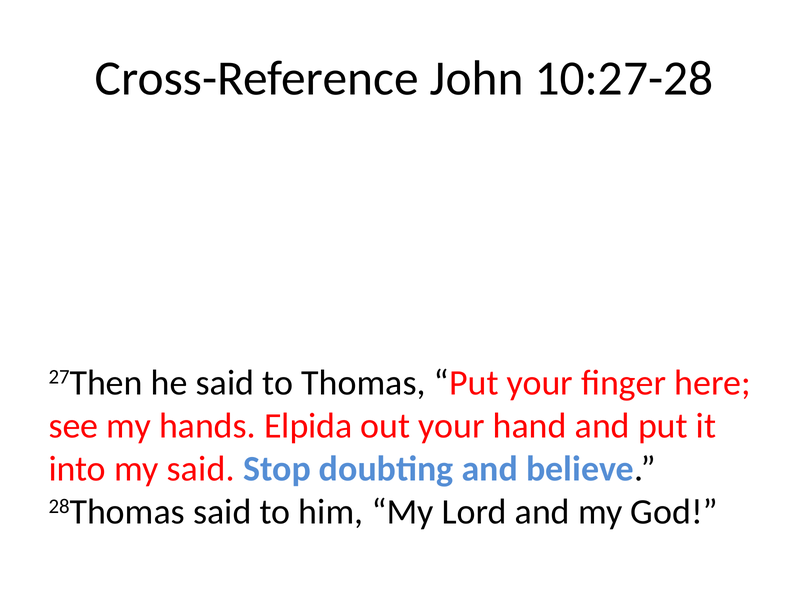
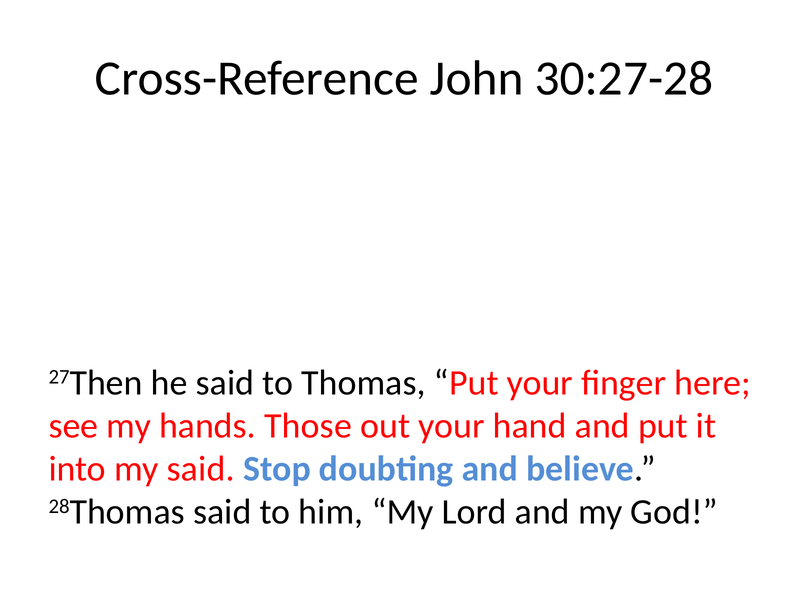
10:27-28: 10:27-28 -> 30:27-28 (624, 78)
Elpida: Elpida -> Those (308, 426)
